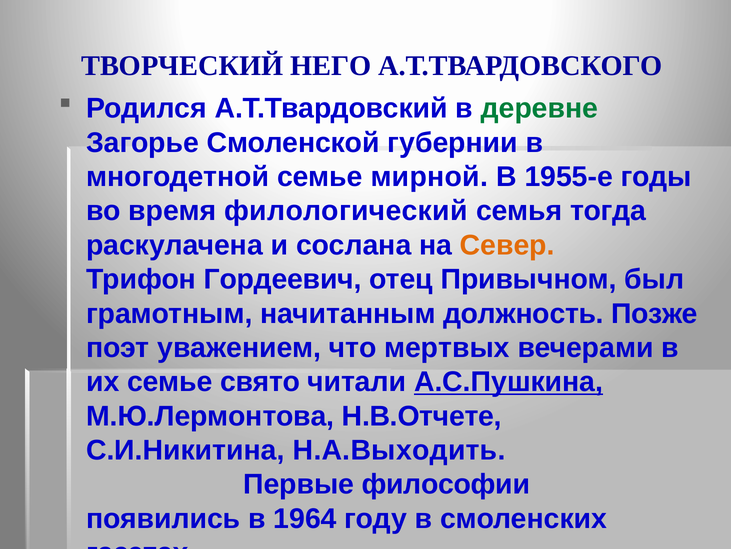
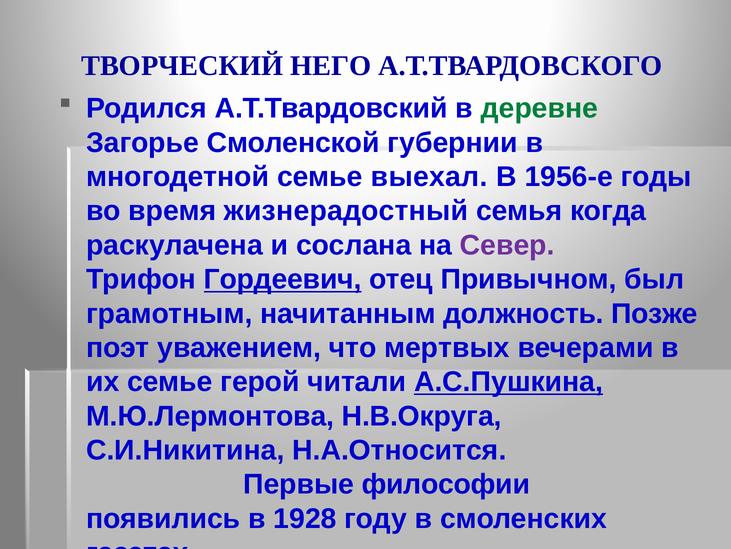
мирной: мирной -> выехал (429, 177)
1955-е: 1955-е -> 1956-е (569, 177)
филологический: филологический -> жизнерадостный (346, 211)
тогда: тогда -> когда (608, 211)
Север colour: orange -> purple (507, 245)
Гордеевич underline: none -> present (283, 279)
свято: свято -> герой (260, 381)
Н.В.Отчете: Н.В.Отчете -> Н.В.Округа (422, 416)
Н.А.Выходить: Н.А.Выходить -> Н.А.Относится (399, 450)
1964: 1964 -> 1928 (305, 518)
